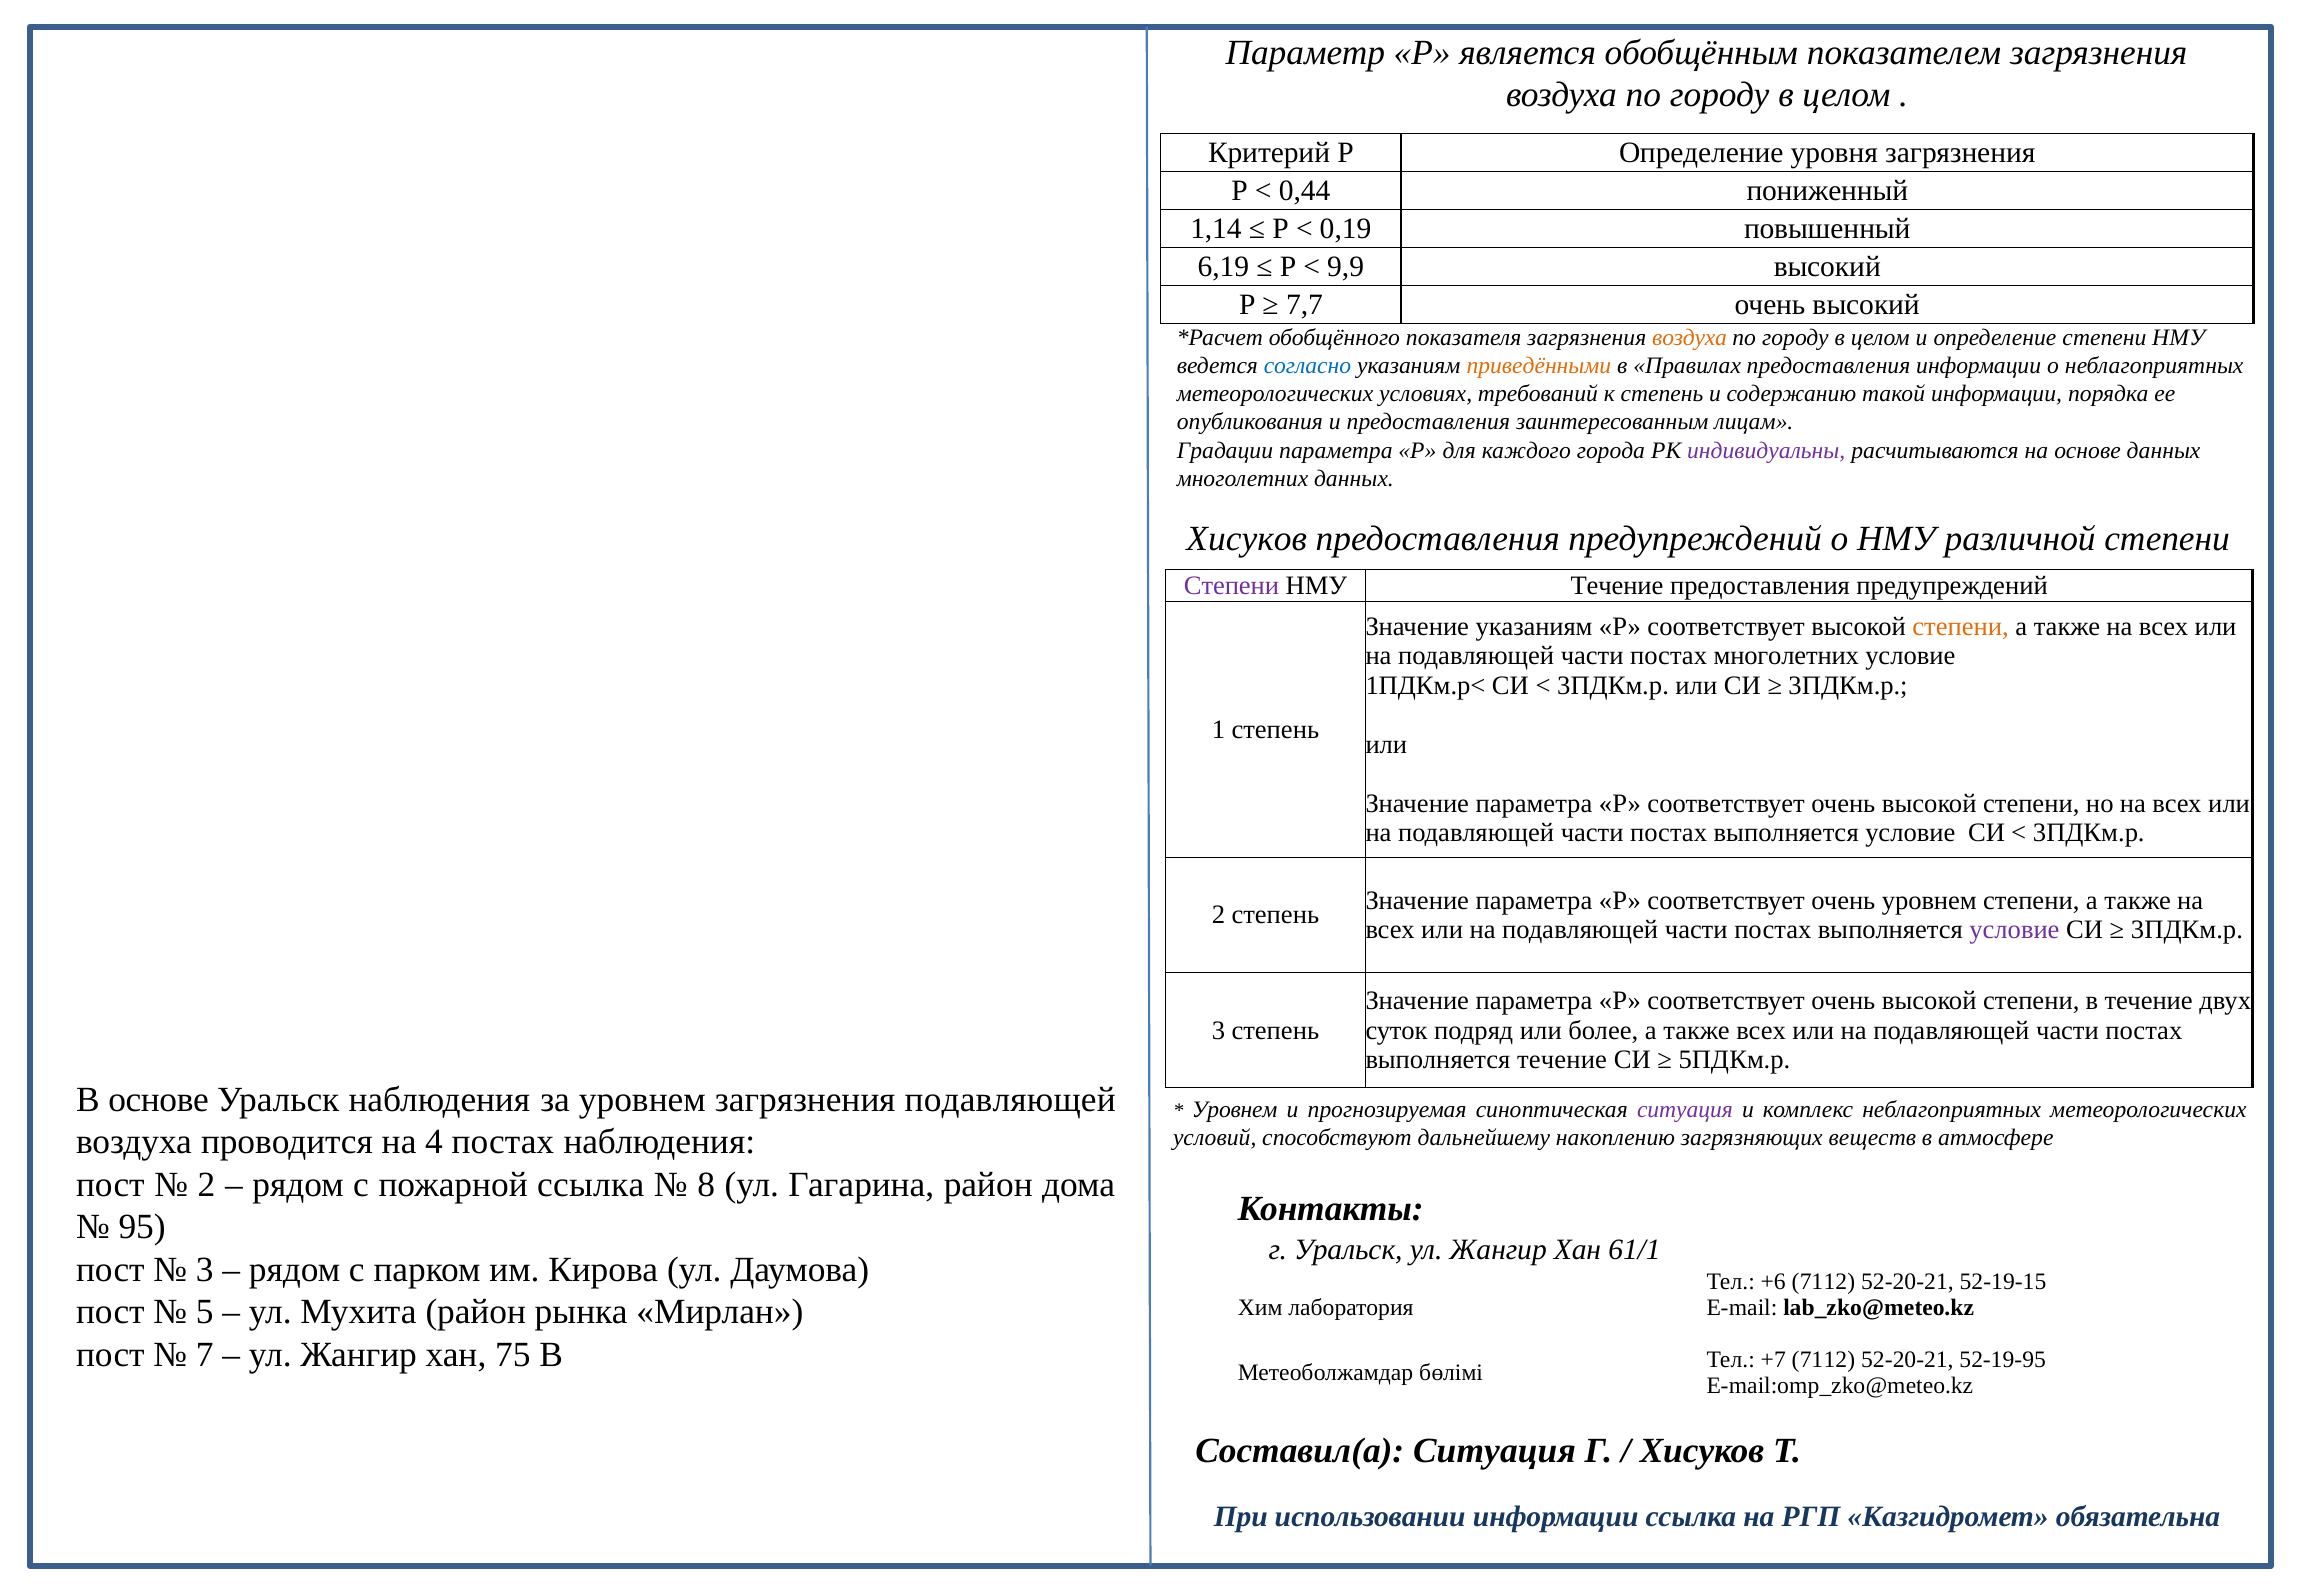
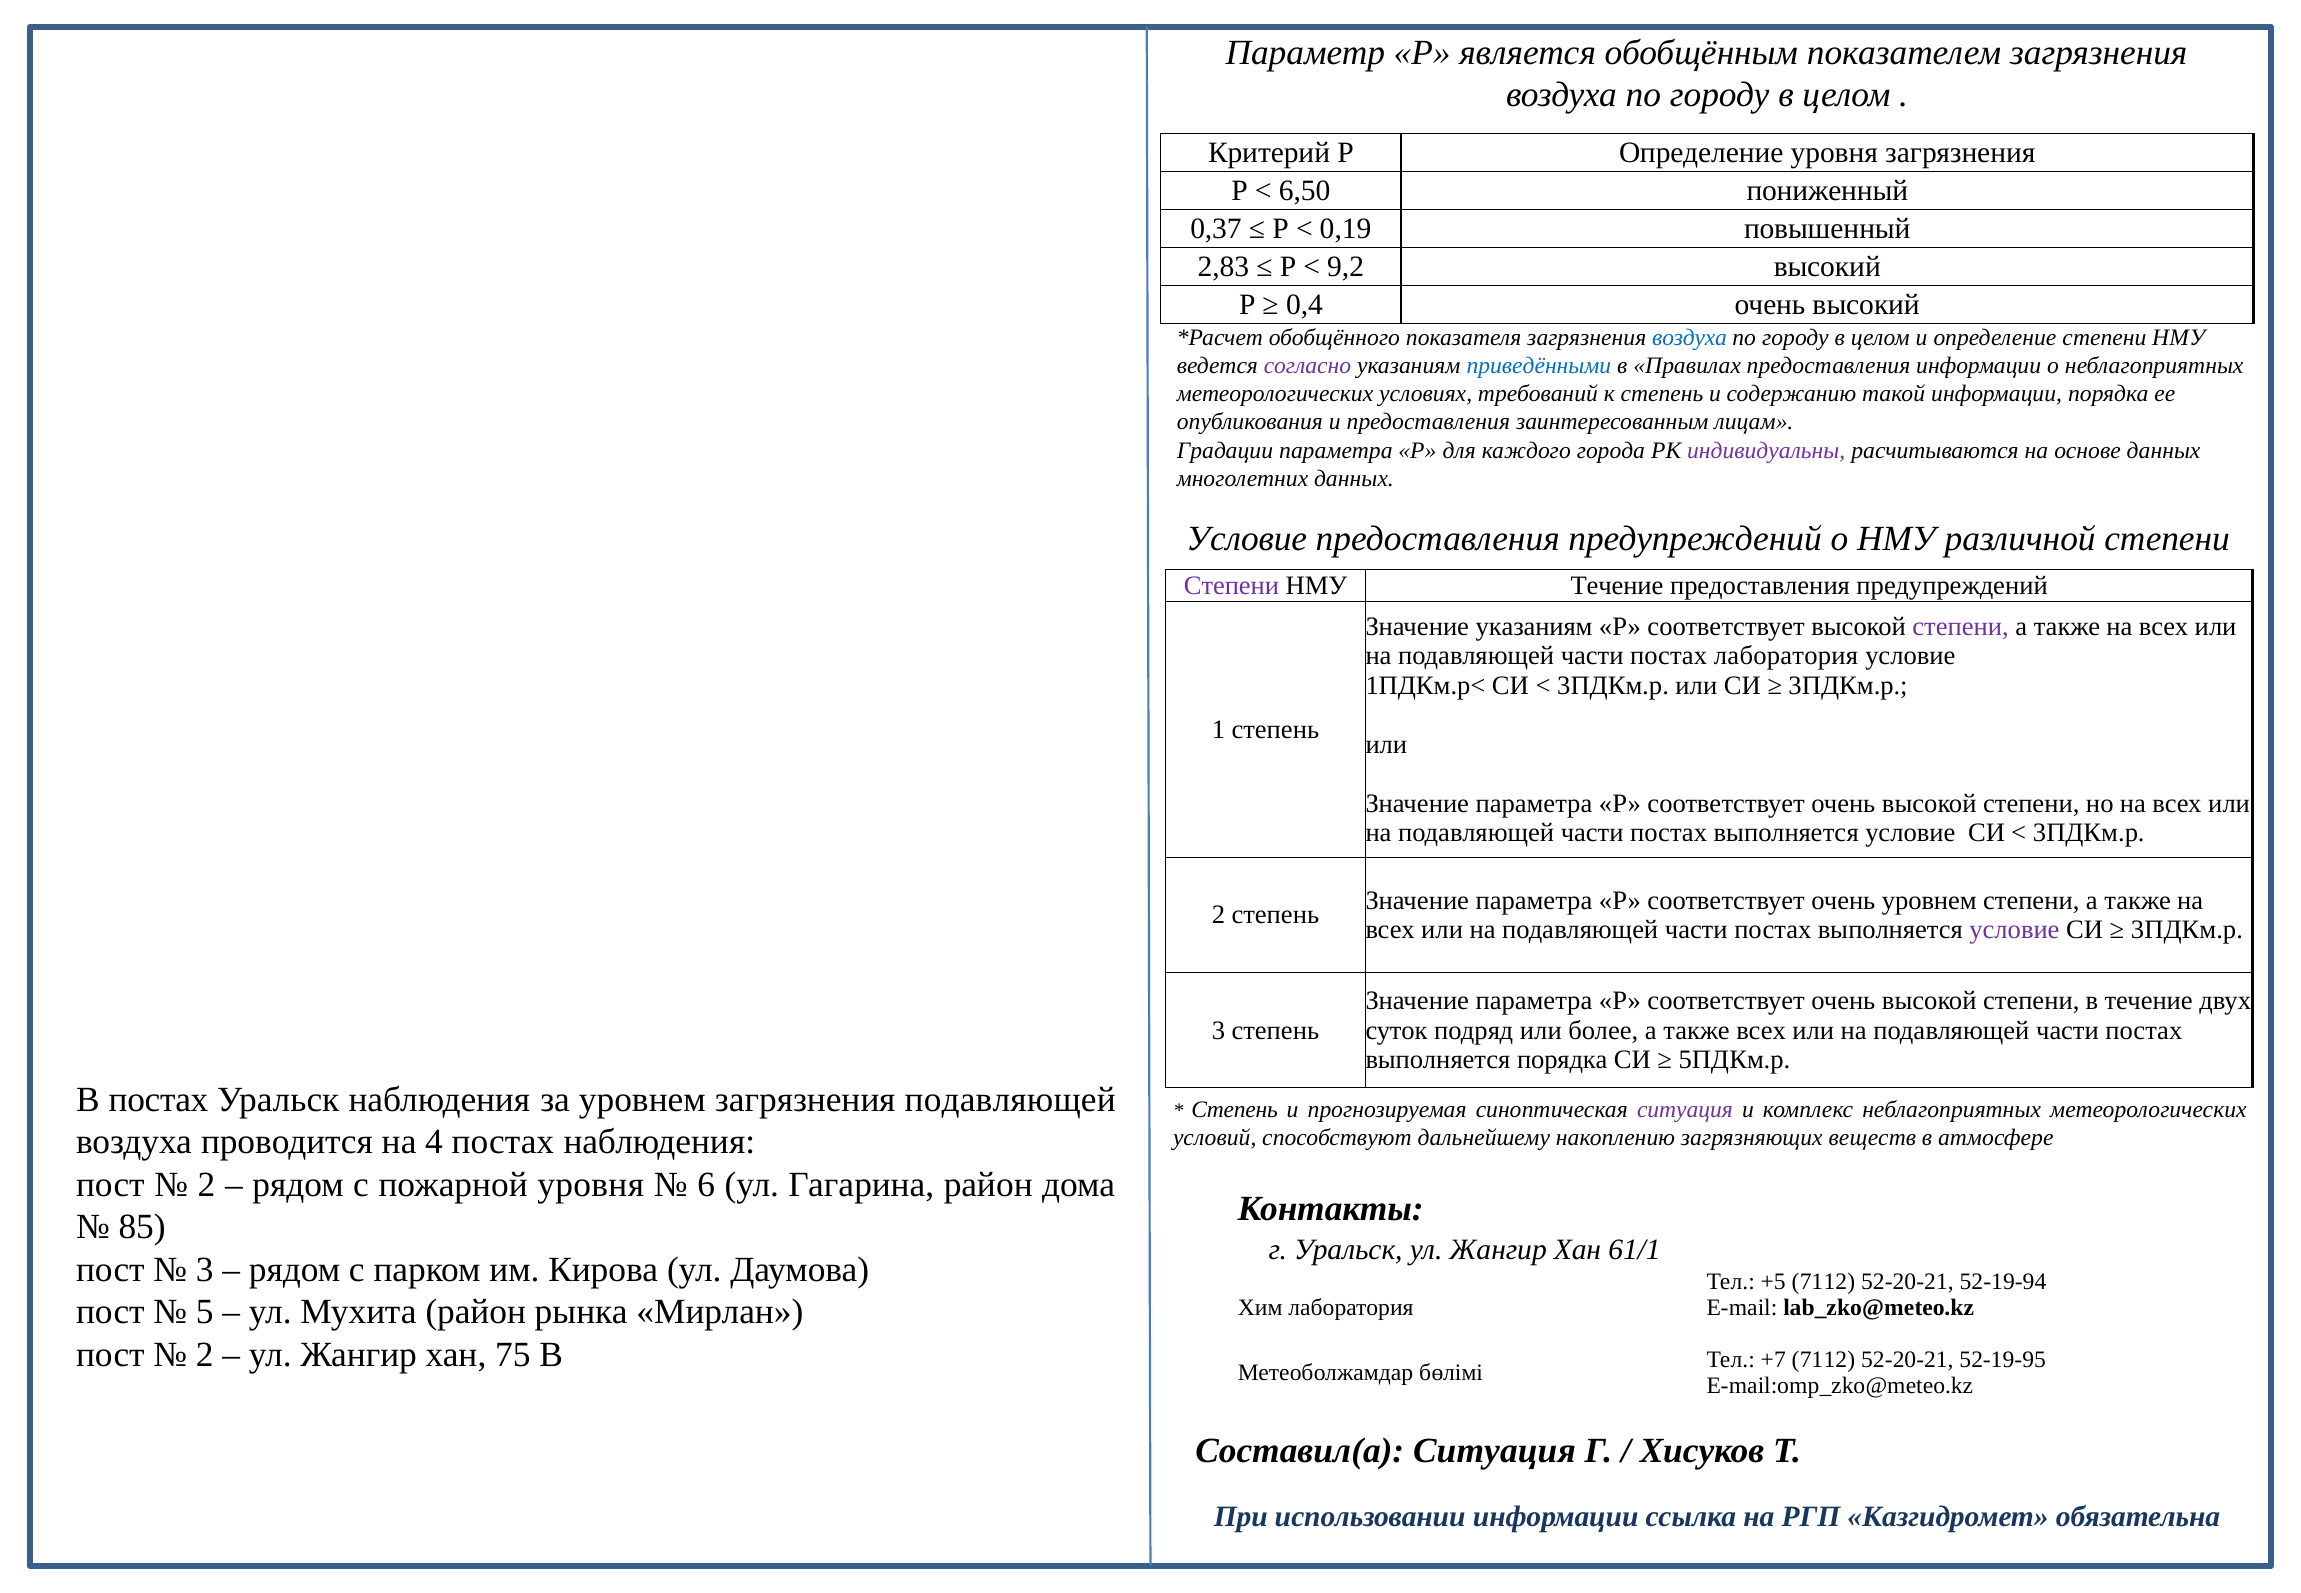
0,44: 0,44 -> 6,50 (1305, 190)
1,14: 1,14 -> 0,37 (1216, 228)
6,19: 6,19 -> 2,83 (1223, 266)
9,9: 9,9 -> 9,2 (1346, 266)
7,7: 7,7 -> 0,4 (1305, 304)
воздуха colour: orange -> blue (1690, 337)
согласно colour: blue -> purple (1307, 366)
приведёнными colour: orange -> blue (1539, 366)
Хисуков: Хисуков -> Условие (1247, 539)
степени colour: orange -> purple (1961, 627)
постах многолетних: многолетних -> лаборатория (1786, 656)
выполняется течение: течение -> порядка (1562, 1060)
В основе: основе -> постах (159, 1100)
Уровнем: Уровнем -> Степень (1235, 1109)
пожарной ссылка: ссылка -> уровня (591, 1185)
8: 8 -> 6 (706, 1185)
95: 95 -> 85 (142, 1227)
+6: +6 -> +5 (1773, 1281)
52-19-15: 52-19-15 -> 52-19-94 (2003, 1281)
7: 7 -> 2 (205, 1355)
